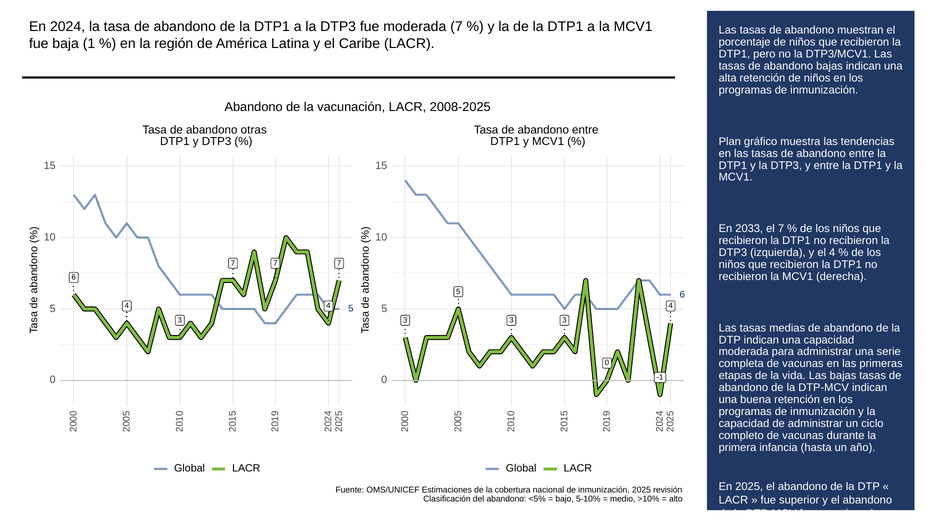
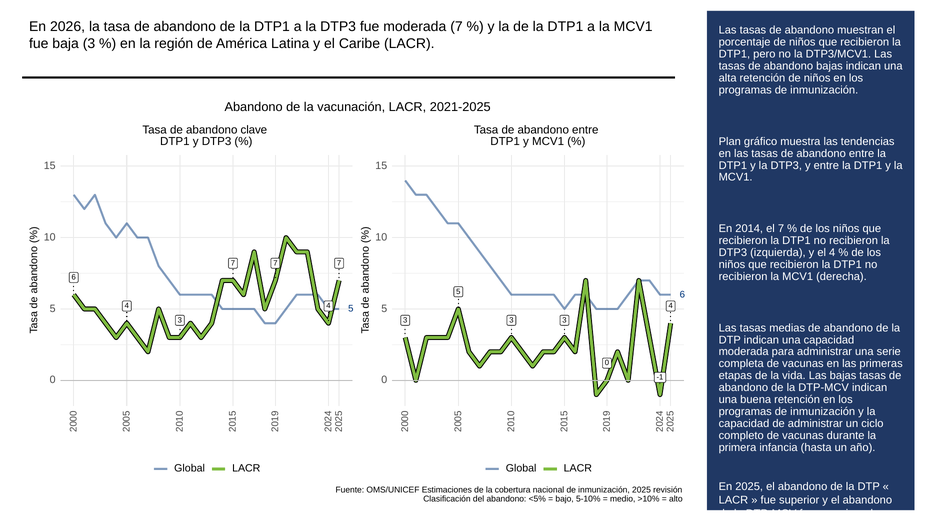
2024: 2024 -> 2026 (68, 27)
baja 1: 1 -> 3 (89, 43)
2008-2025: 2008-2025 -> 2021-2025 (460, 107)
otras: otras -> clave (254, 130)
2033: 2033 -> 2014 (749, 229)
